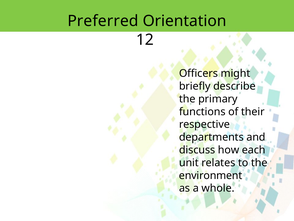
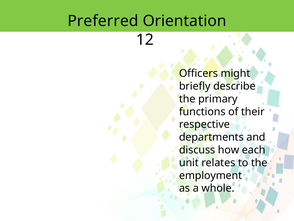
environment: environment -> employment (211, 175)
